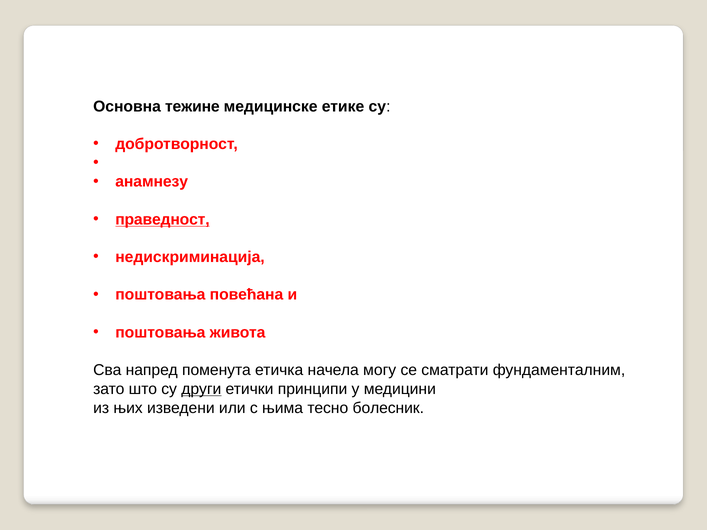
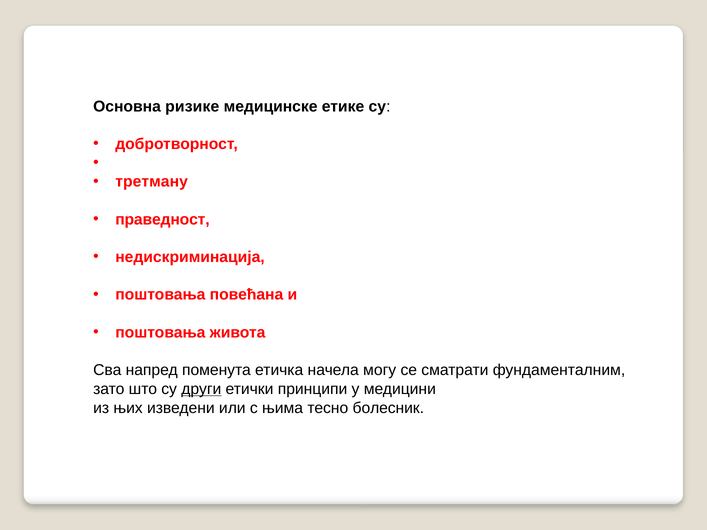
тежине: тежине -> ризике (192, 107)
анамнезу: анамнезу -> третману (152, 182)
праведност underline: present -> none (162, 220)
